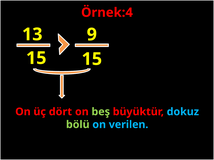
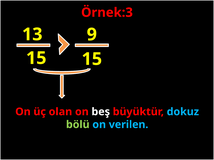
Örnek:4: Örnek:4 -> Örnek:3 (107, 13)
dört: dört -> olan (60, 112)
beş colour: light green -> white (101, 112)
